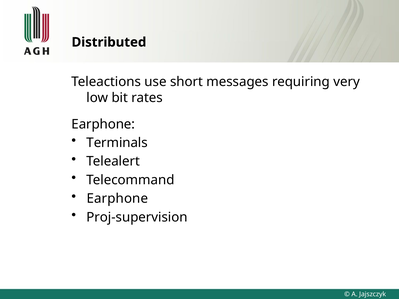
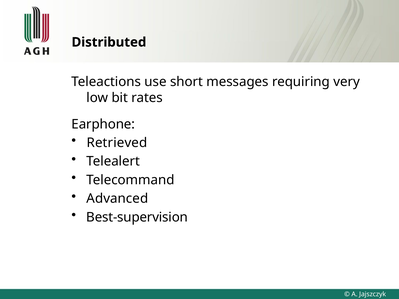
Terminals: Terminals -> Retrieved (117, 143)
Earphone: Earphone -> Advanced (117, 199)
Proj-supervision: Proj-supervision -> Best-supervision (137, 217)
